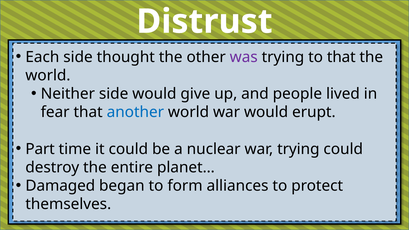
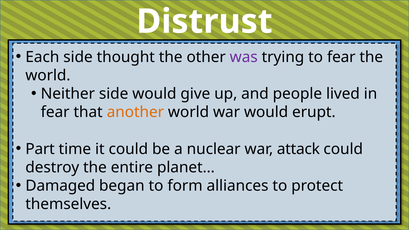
to that: that -> fear (341, 57)
another colour: blue -> orange (135, 112)
war trying: trying -> attack (298, 149)
